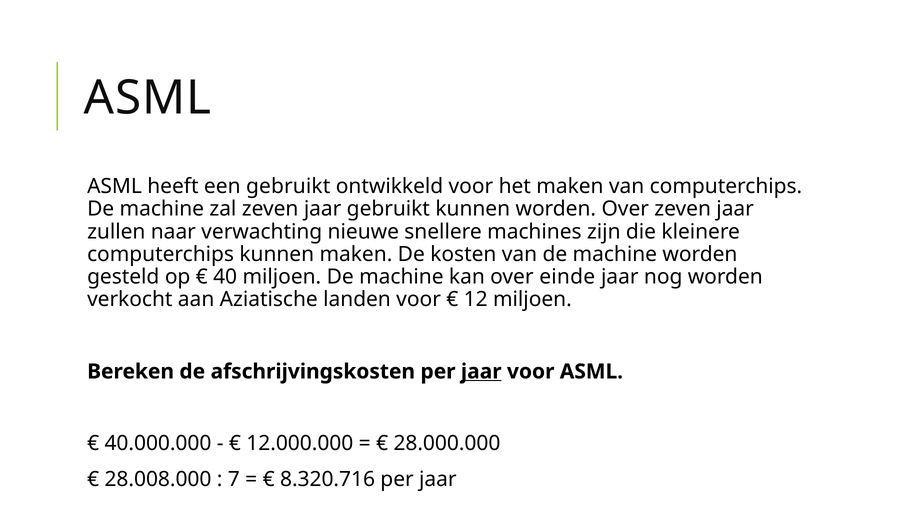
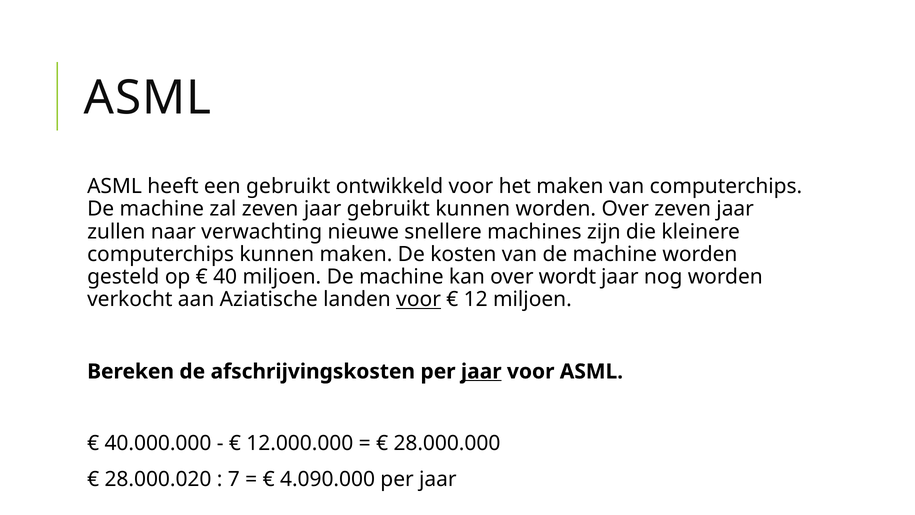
einde: einde -> wordt (567, 277)
voor underline: none -> present (419, 299)
28.008.000: 28.008.000 -> 28.000.020 (158, 479)
8.320.716: 8.320.716 -> 4.090.000 (328, 479)
